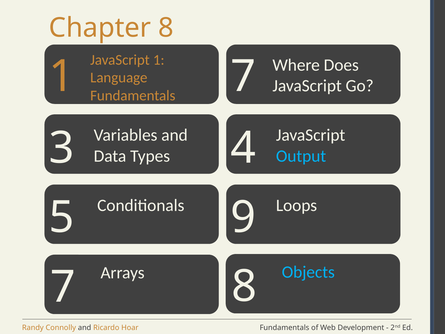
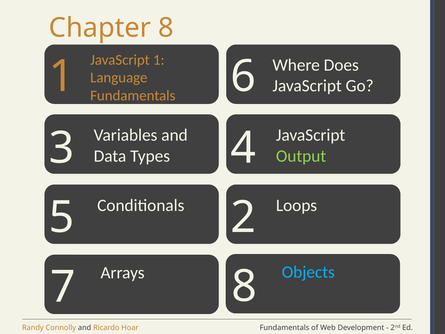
1 7: 7 -> 6 (243, 76)
Output colour: light blue -> light green (301, 156)
9: 9 -> 2 (243, 217)
